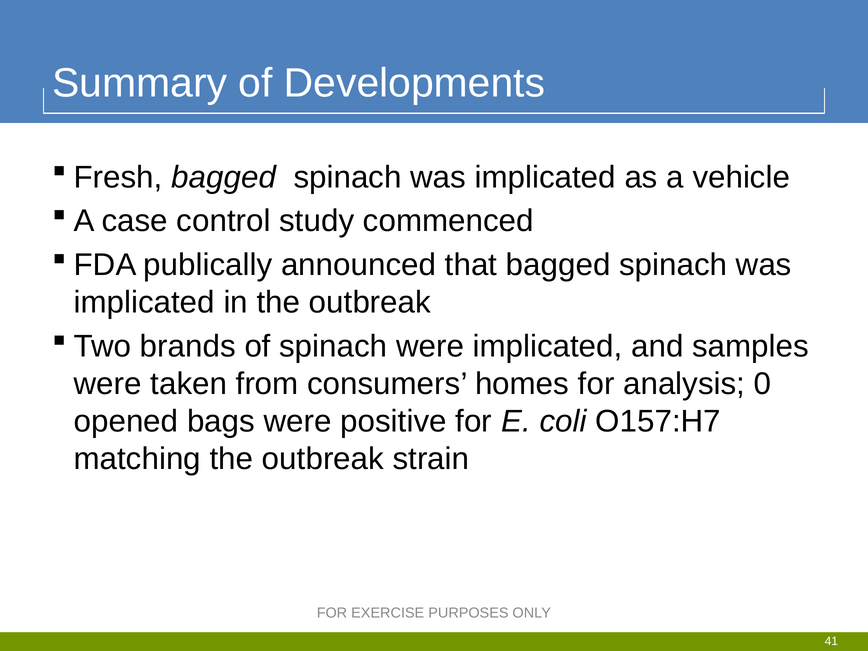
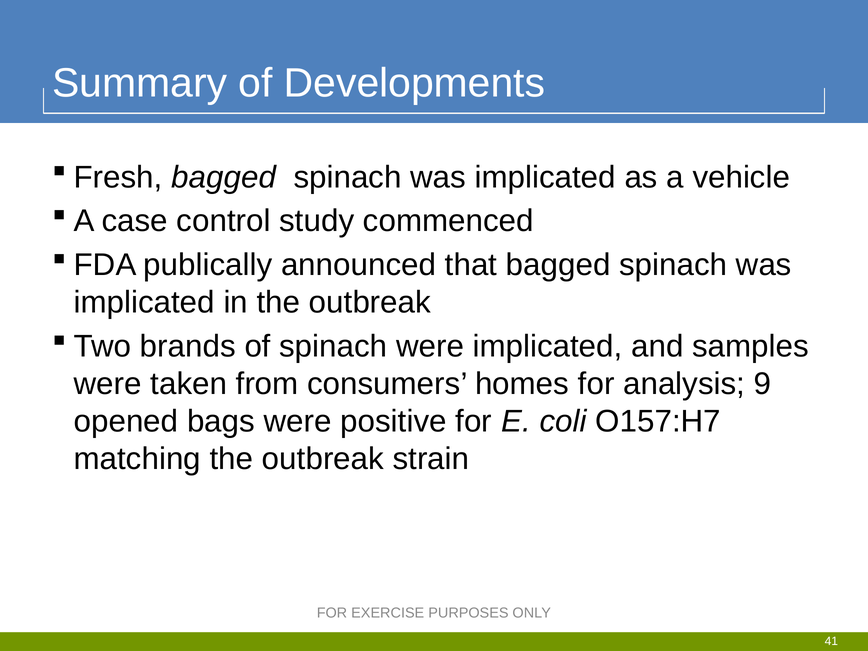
0: 0 -> 9 (763, 384)
